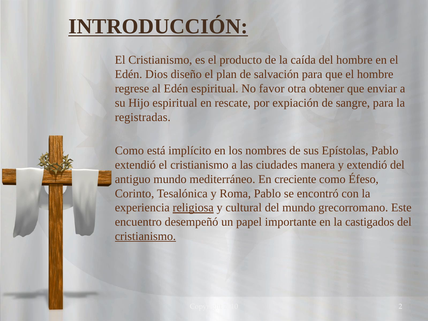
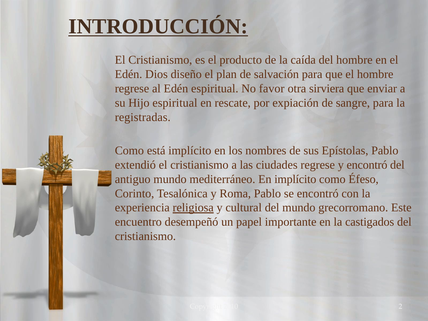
obtener: obtener -> sirviera (327, 89)
ciudades manera: manera -> regrese (318, 165)
y extendió: extendió -> encontró (367, 165)
En creciente: creciente -> implícito (295, 179)
cristianismo underline: present -> none (145, 236)
